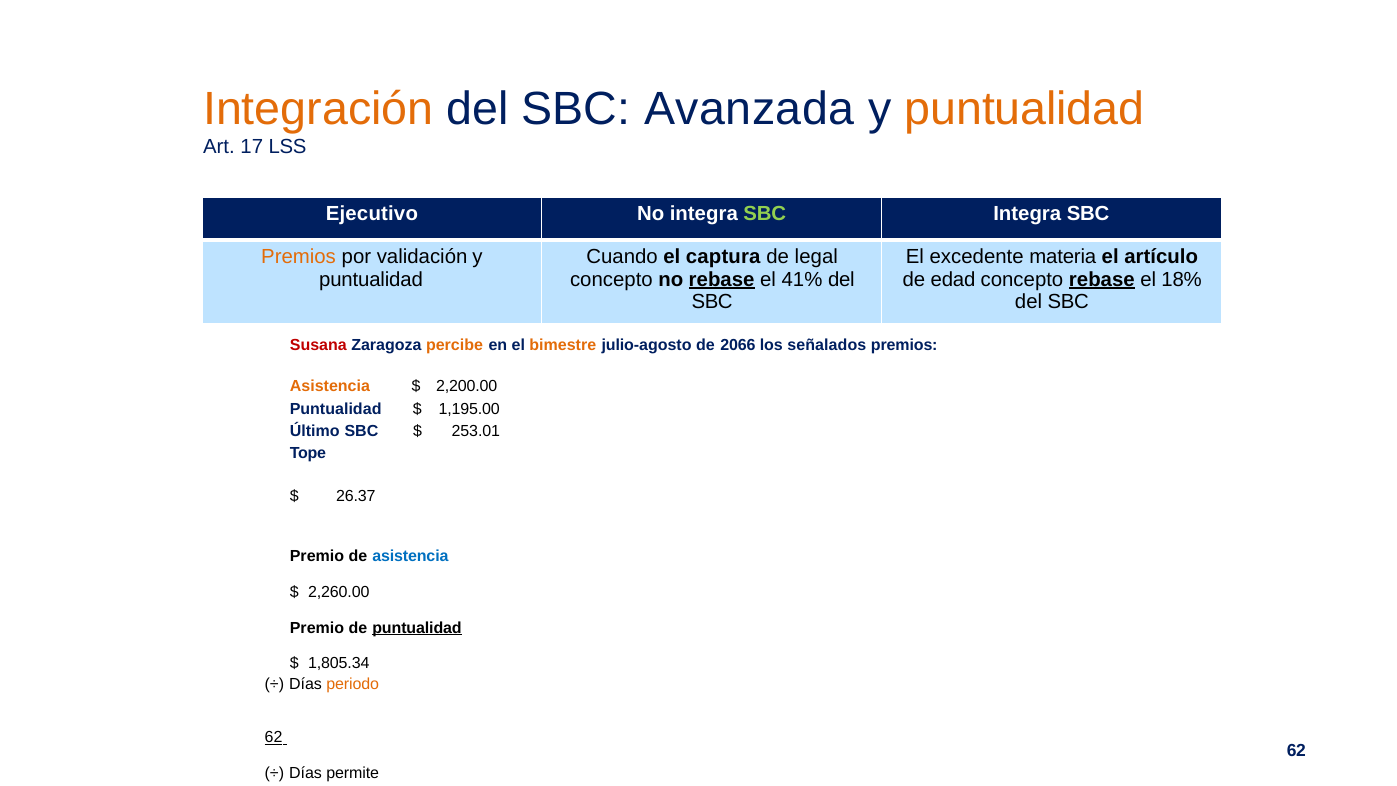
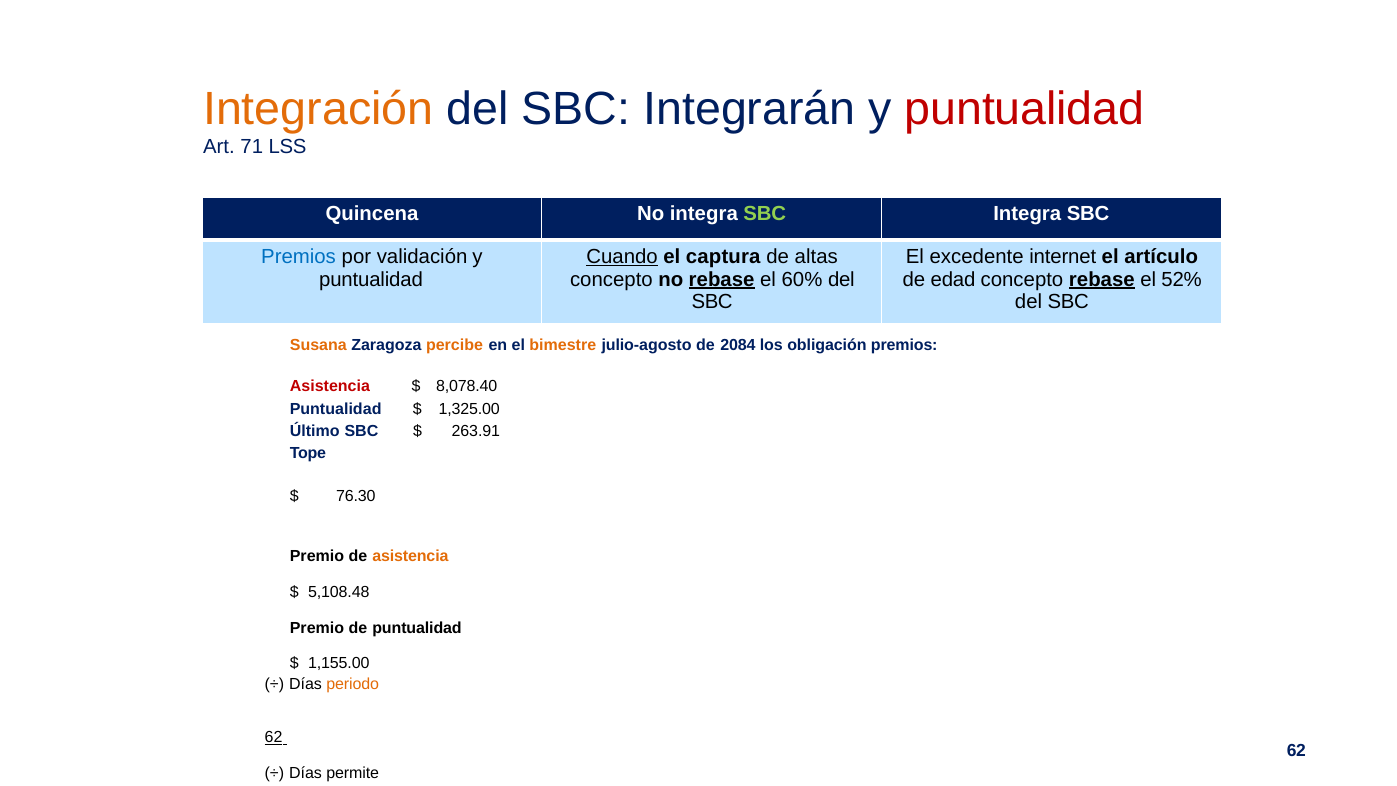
Avanzada: Avanzada -> Integrarán (750, 110)
puntualidad colour: orange -> red (1025, 110)
17: 17 -> 71 (252, 147)
Ejecutivo: Ejecutivo -> Quincena (372, 214)
Premios colour: orange -> blue (299, 256)
Cuando underline: none -> present (622, 256)
legal: legal -> altas (816, 256)
materia: materia -> internet (1063, 256)
41%: 41% -> 60% (802, 279)
18%: 18% -> 52% (1182, 279)
Susana colour: red -> orange (318, 346)
2066: 2066 -> 2084 (738, 346)
señalados: señalados -> obligación (827, 346)
Asistencia colour: orange -> red (330, 386)
2,200.00: 2,200.00 -> 8,078.40 (467, 386)
1,195.00: 1,195.00 -> 1,325.00 (469, 409)
253.01: 253.01 -> 263.91 (476, 431)
26.37: 26.37 -> 76.30 (356, 497)
asistencia colour: blue -> orange (410, 556)
2,260.00: 2,260.00 -> 5,108.48 (339, 592)
puntualidad underline: present -> none (417, 628)
1,805.34: 1,805.34 -> 1,155.00 (339, 663)
